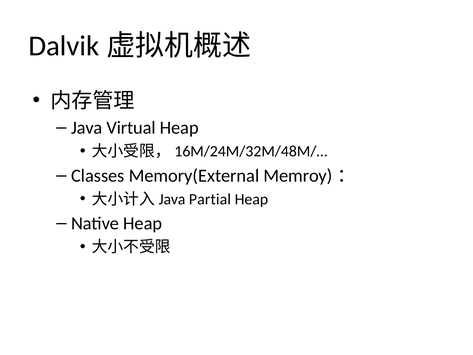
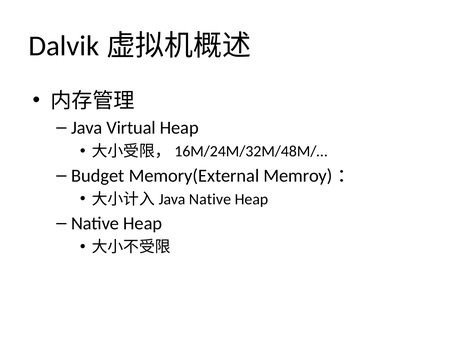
Classes: Classes -> Budget (98, 176)
Partial: Partial -> Native (210, 199)
